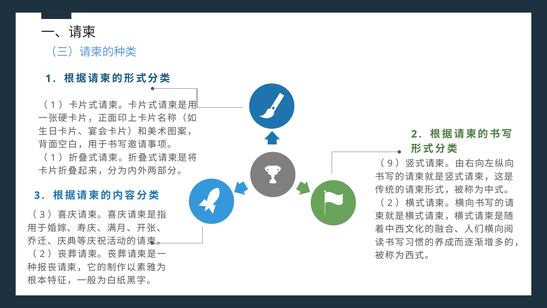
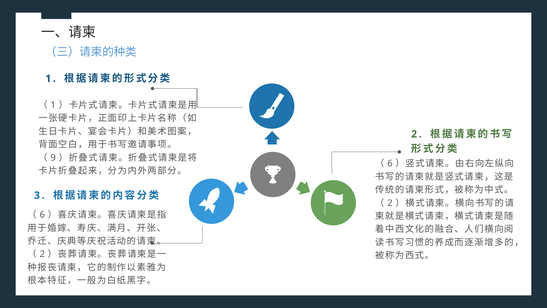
1: 1 -> 9 (53, 158)
9: 9 -> 6 (390, 163)
3: 3 -> 6 (42, 215)
